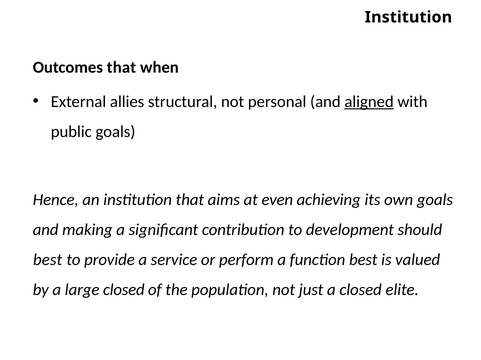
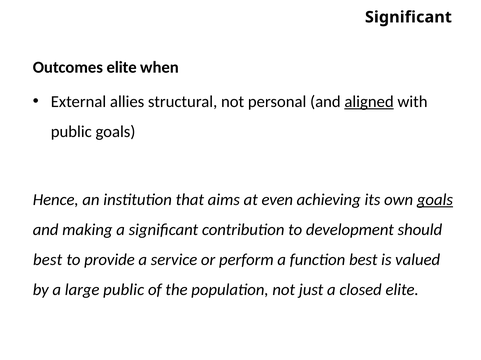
Institution: Institution -> Significant (408, 17)
Outcomes that: that -> elite (122, 68)
goals underline: none -> present (435, 200)
large closed: closed -> public (124, 290)
